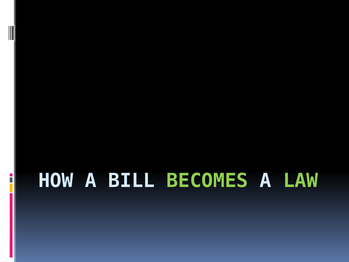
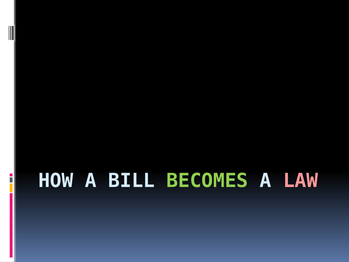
LAW colour: light green -> pink (300, 180)
